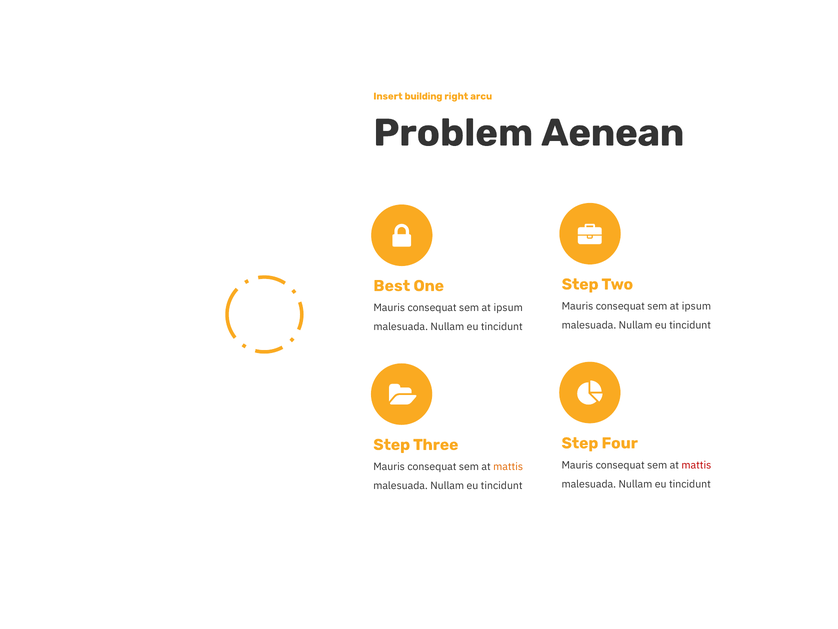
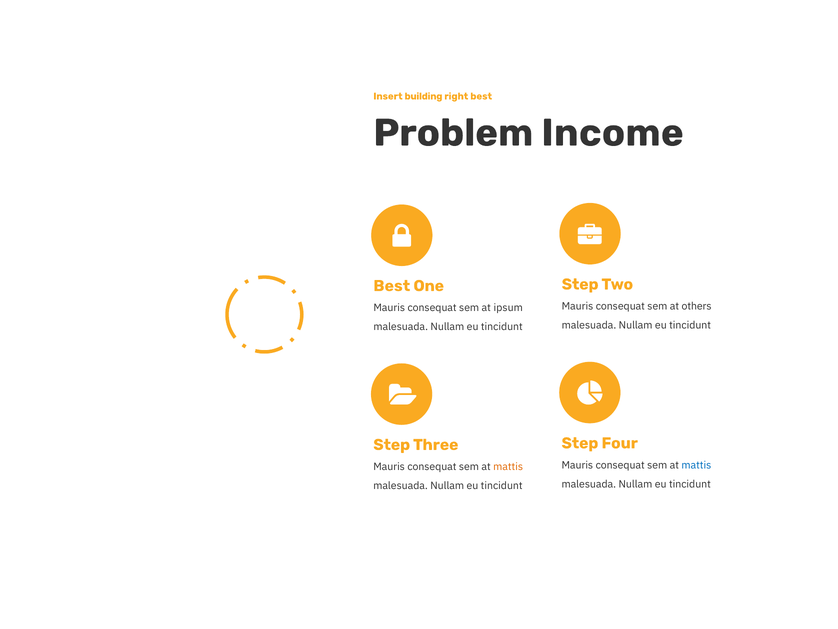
right arcu: arcu -> best (481, 96)
Aenean: Aenean -> Income (613, 133)
ipsum: ipsum -> others (697, 306)
mattis colour: red -> blue (696, 465)
